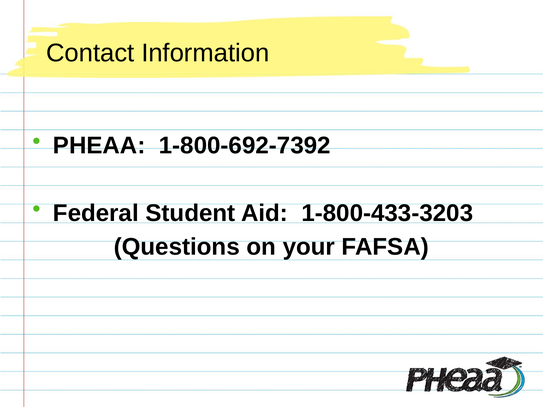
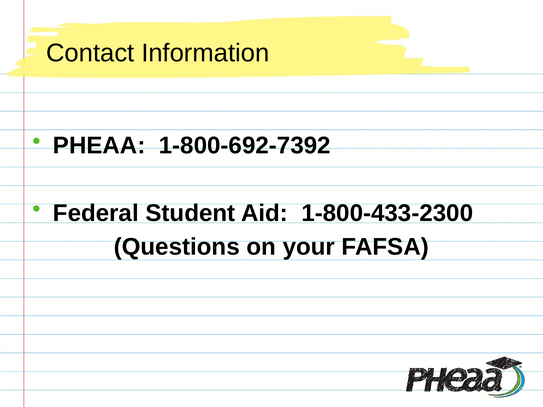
1-800-433-3203: 1-800-433-3203 -> 1-800-433-2300 (387, 213)
